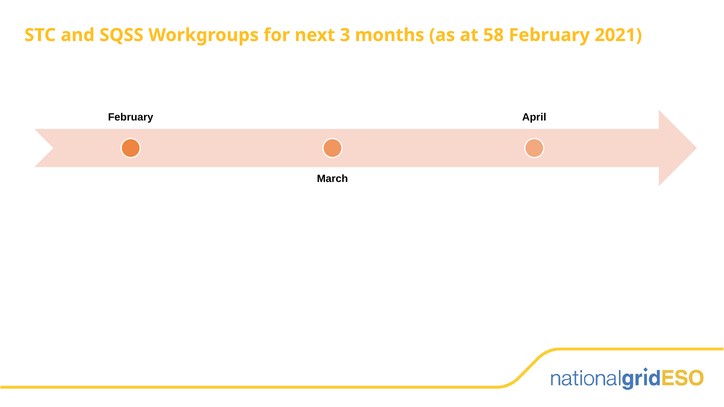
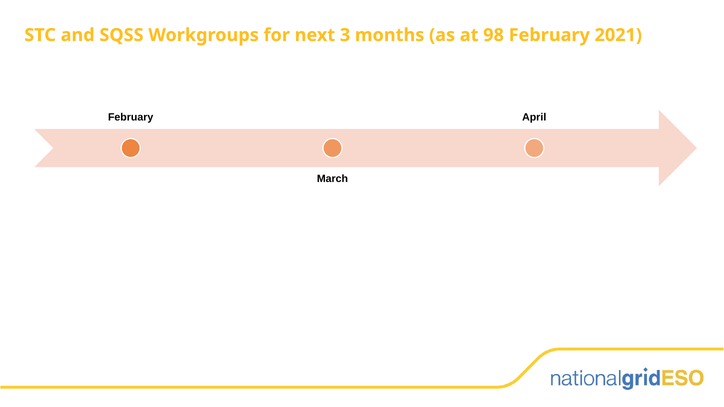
58: 58 -> 98 (494, 35)
